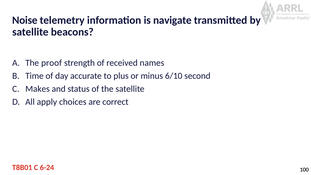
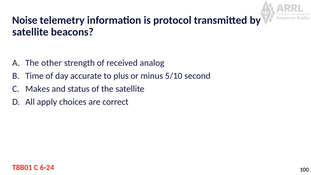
navigate: navigate -> protocol (172, 20)
proof: proof -> other (52, 63)
names: names -> analog (152, 63)
6/10: 6/10 -> 5/10 (174, 76)
